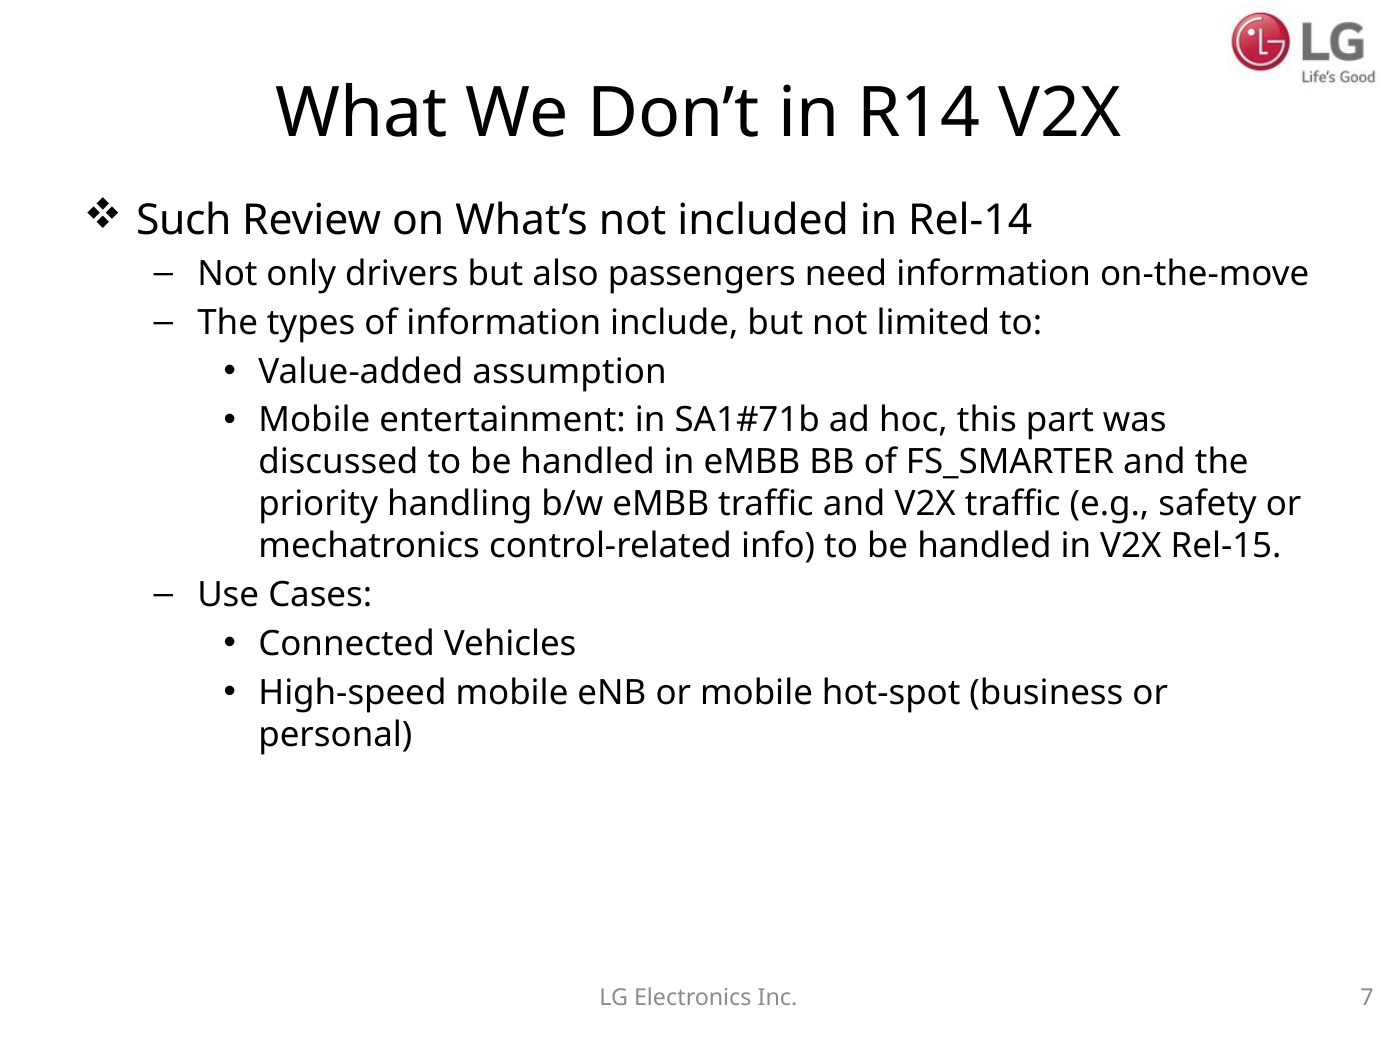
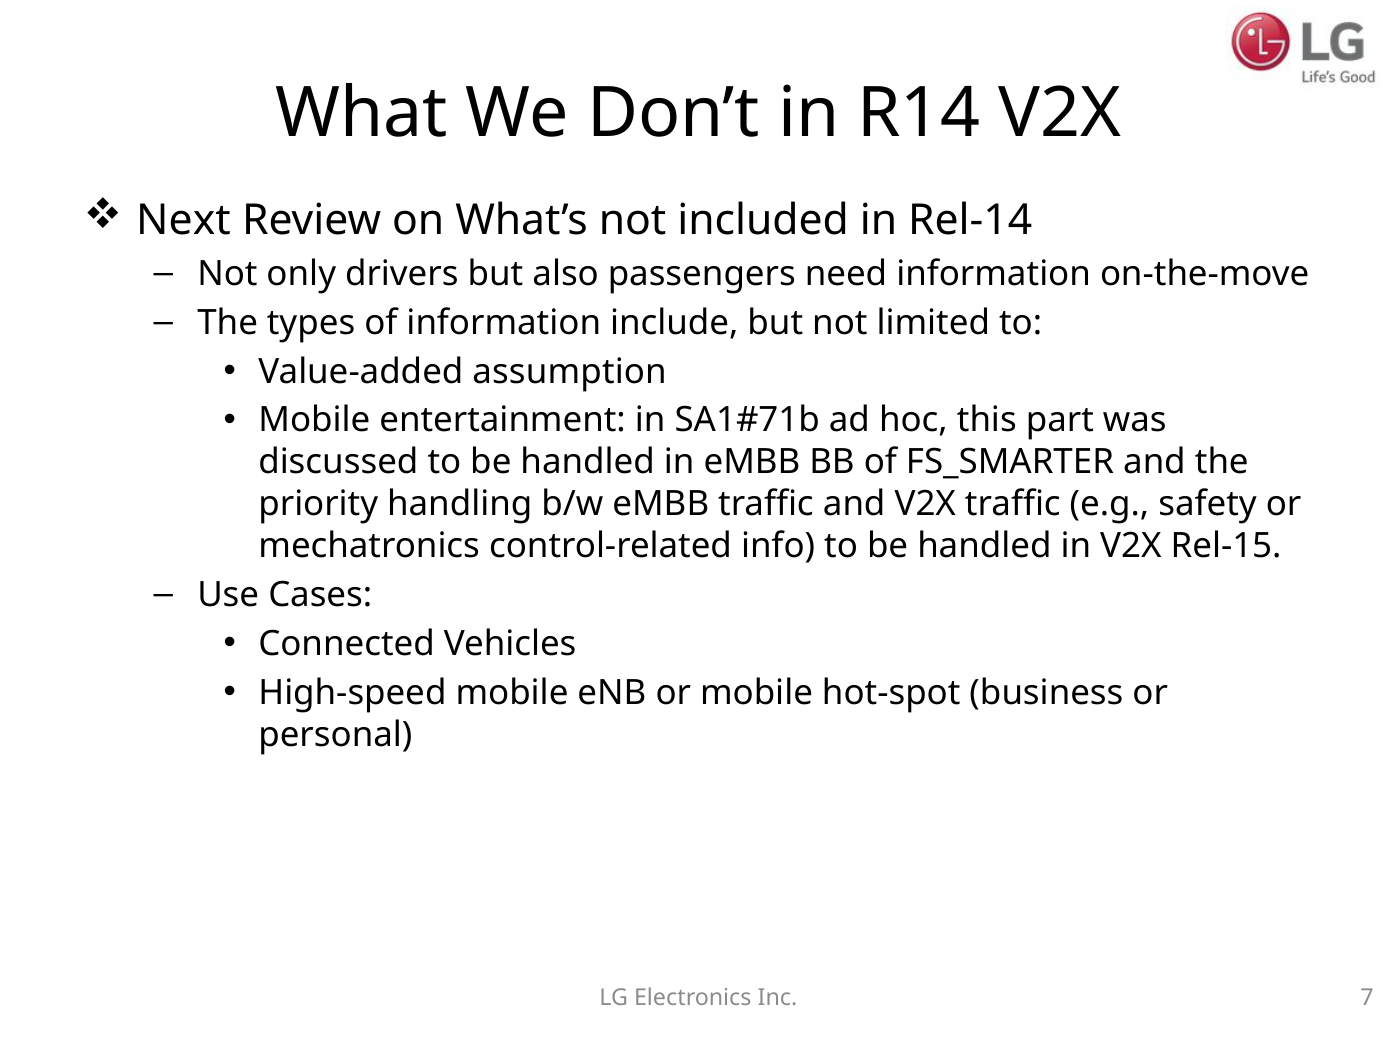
Such: Such -> Next (184, 221)
